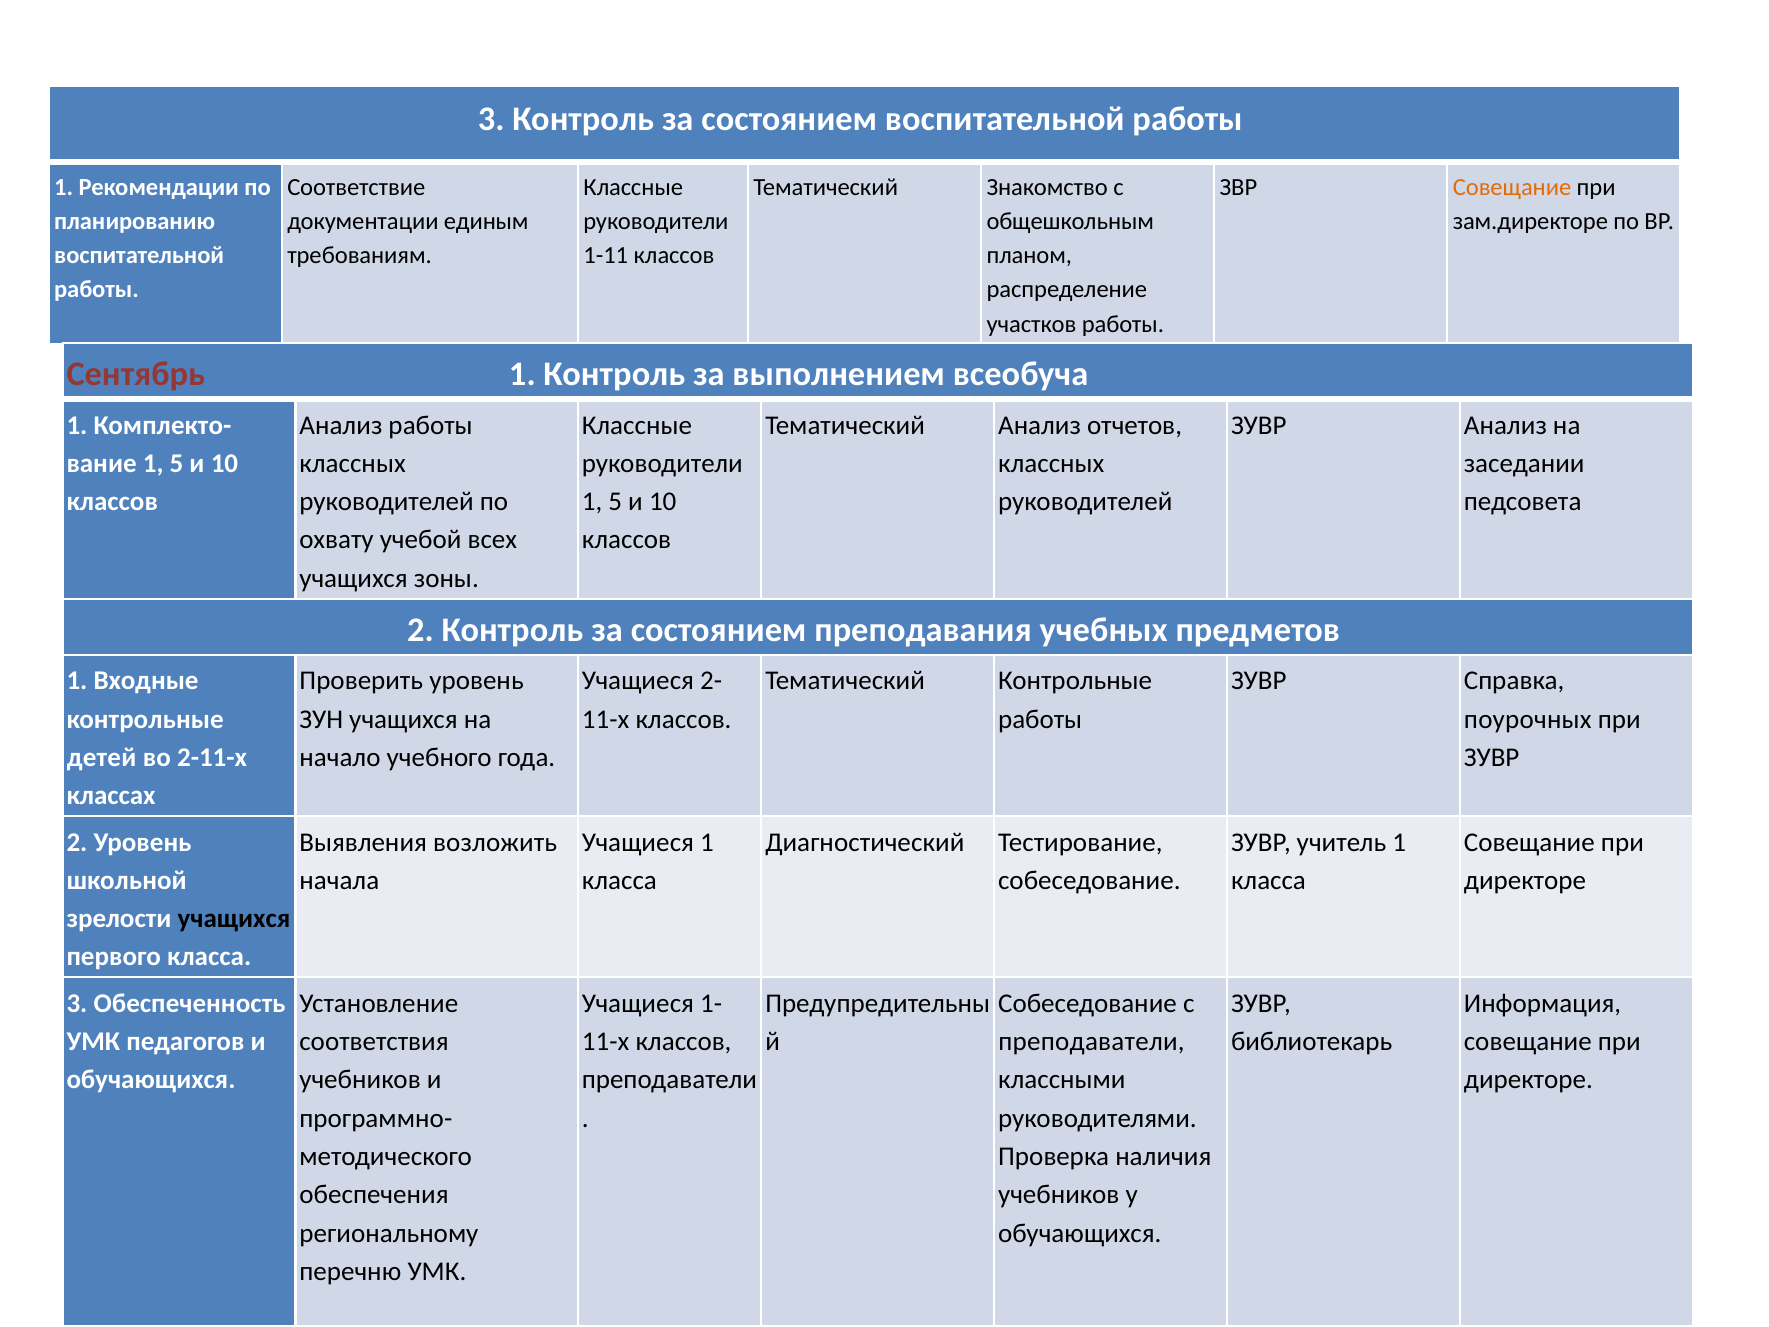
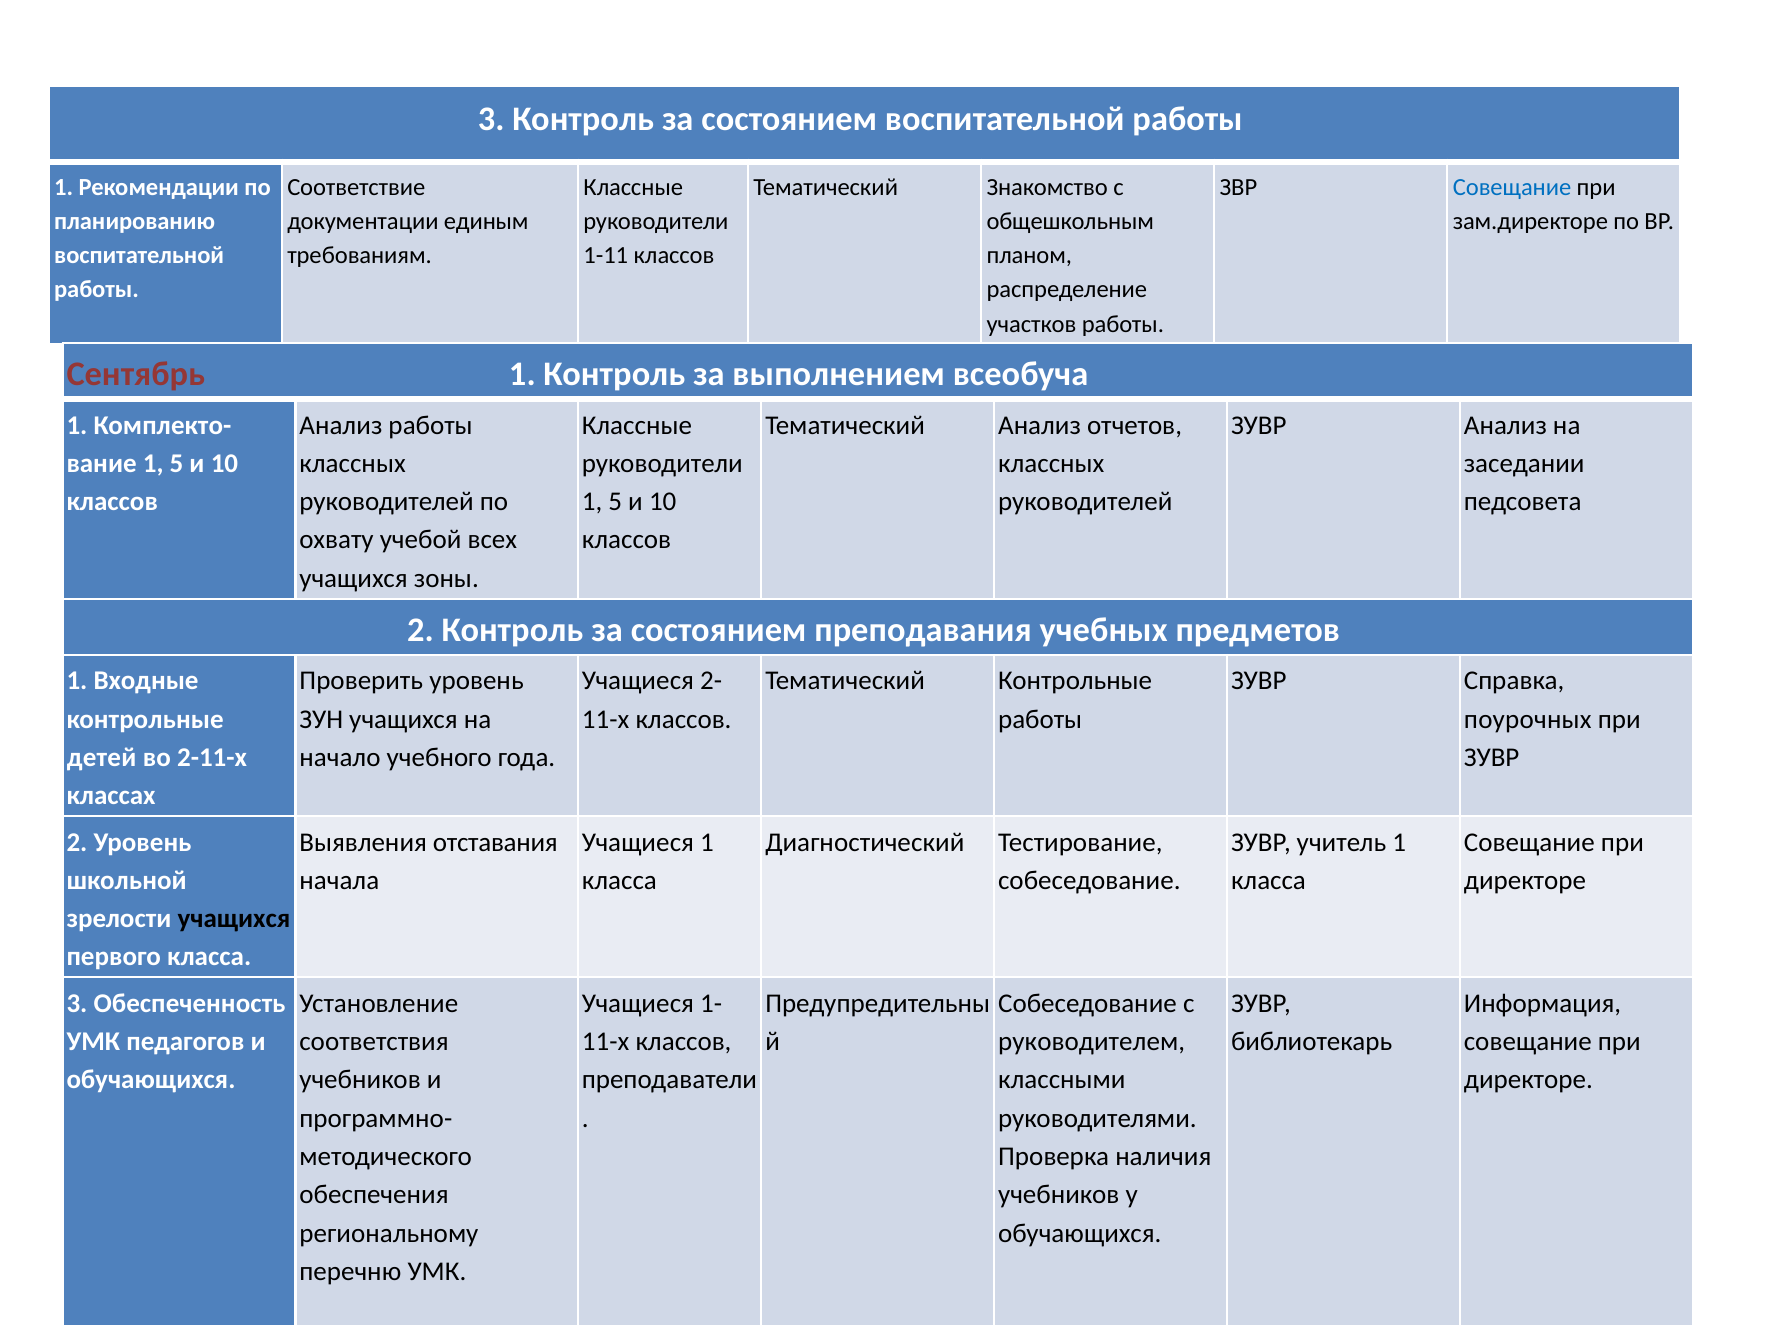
Совещание colour: orange -> blue (1512, 187)
возложить: возложить -> отставания (495, 842)
преподаватели: преподаватели -> руководителем (1092, 1041)
